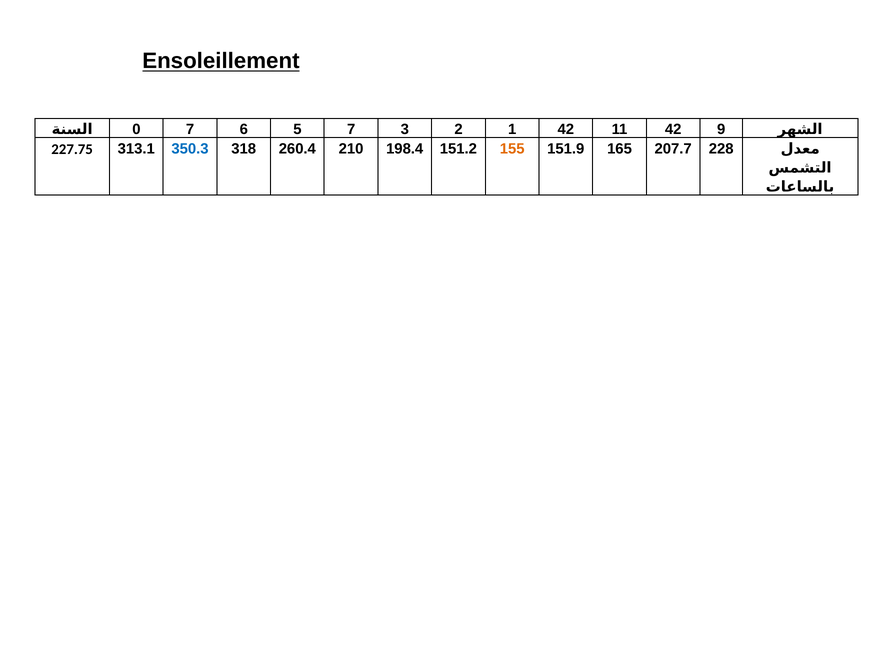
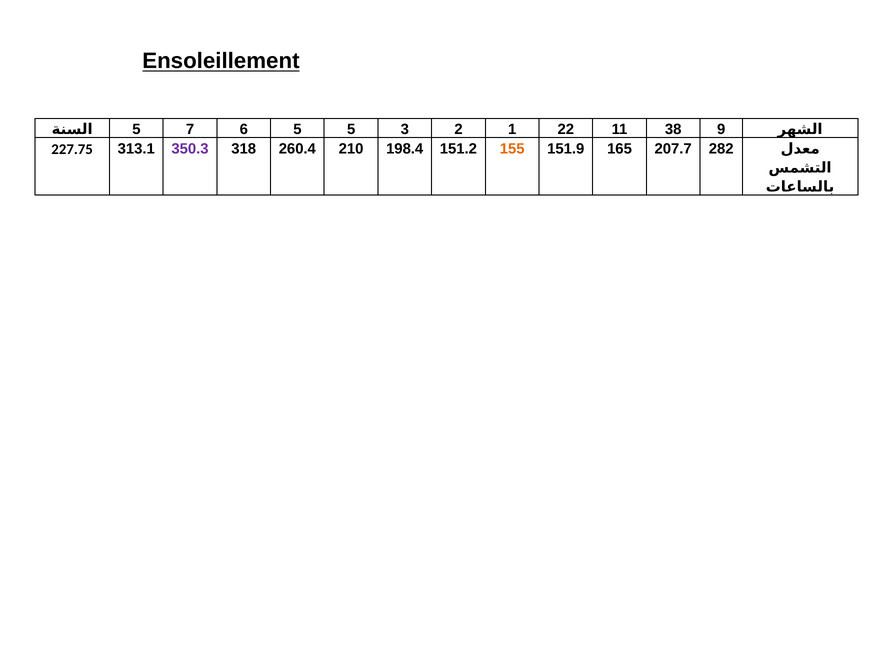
0: 0 -> 5 (136, 130)
5 7: 7 -> 5 (351, 130)
1 42: 42 -> 22 (566, 130)
11 42: 42 -> 38 (673, 130)
350.3 colour: blue -> purple (190, 149)
228: 228 -> 282 (721, 149)
